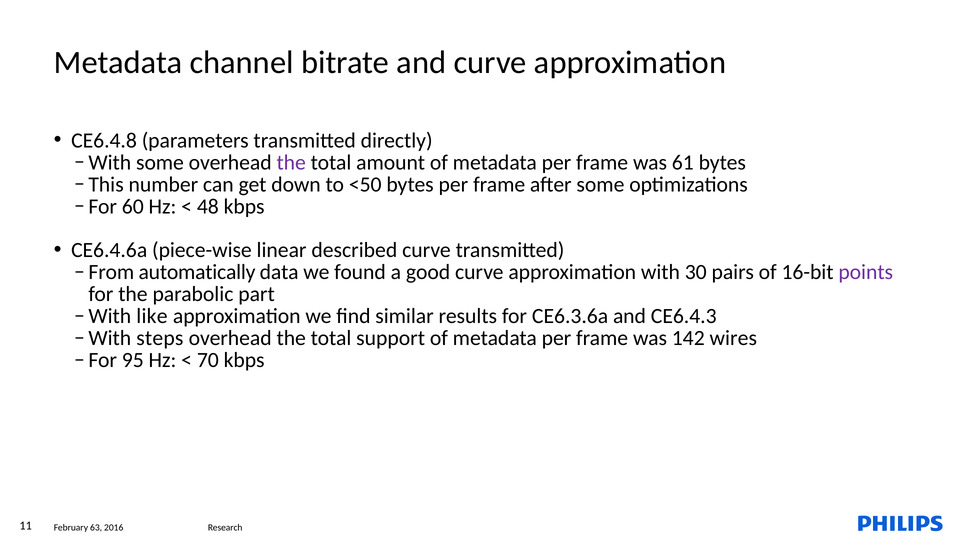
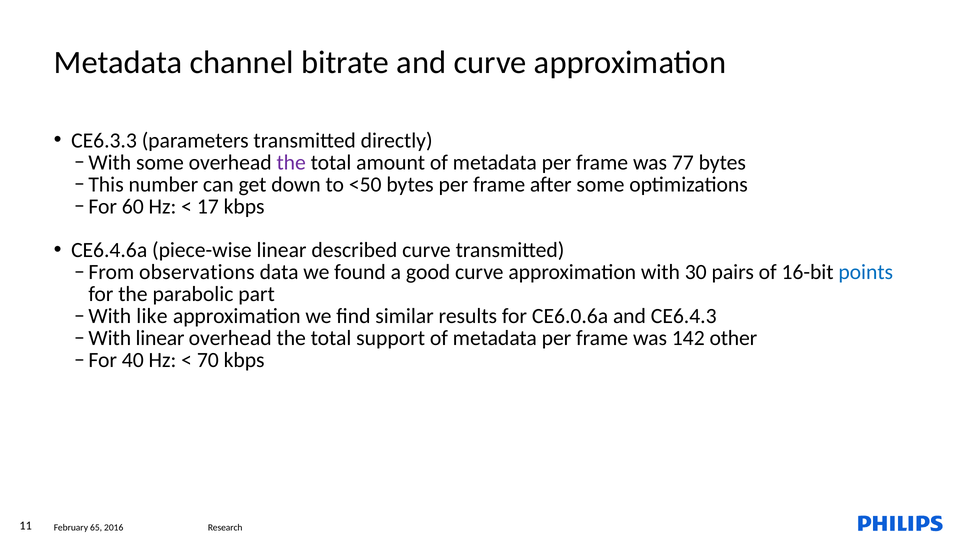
CE6.4.8: CE6.4.8 -> CE6.3.3 (104, 140)
61: 61 -> 77 (683, 162)
48: 48 -> 17 (208, 206)
automatically: automatically -> observations (197, 272)
points colour: purple -> blue (866, 272)
CE6.3.6a: CE6.3.6a -> CE6.0.6a (570, 316)
With steps: steps -> linear (160, 338)
wires: wires -> other (733, 338)
95: 95 -> 40 (133, 360)
63: 63 -> 65 (96, 528)
